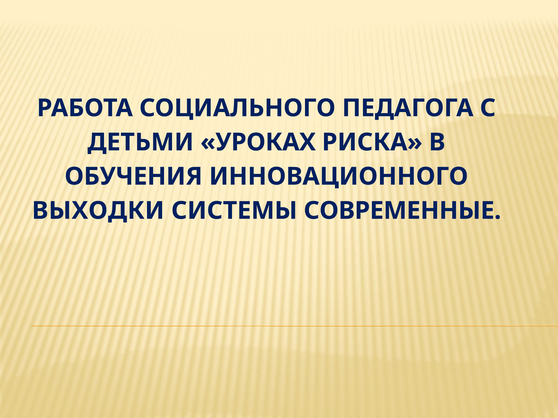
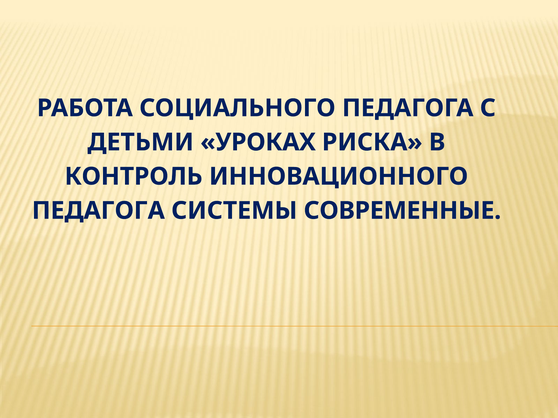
ОБУЧЕНИЯ: ОБУЧЕНИЯ -> КОНТРОЛЬ (134, 177)
ВЫХОДКИ: ВЫХОДКИ -> ПЕДАГОГА (98, 211)
